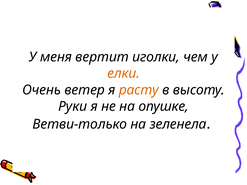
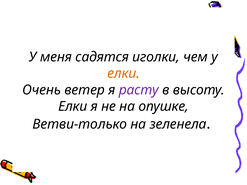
вертит: вертит -> садятся (102, 57)
расту colour: orange -> purple (139, 90)
Руки: Руки -> Елки (73, 106)
